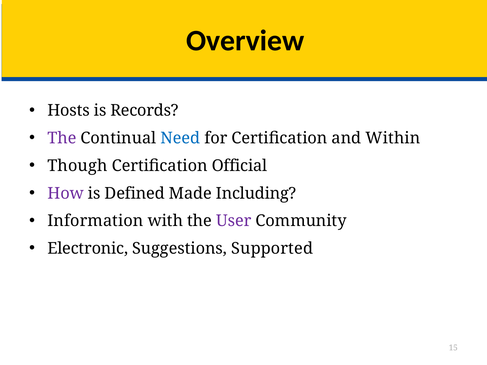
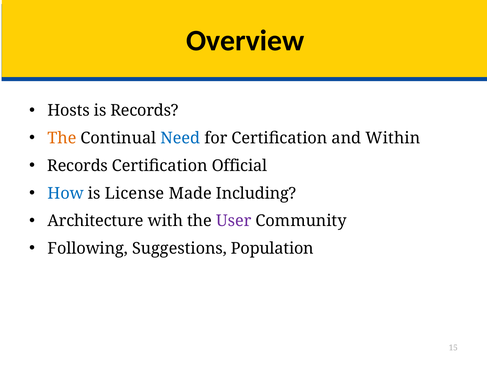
The colour: purple -> orange (62, 138)
Though: Though -> Records (78, 166)
How colour: purple -> blue (66, 193)
Defined: Defined -> License (135, 193)
Information: Information -> Architecture (96, 221)
Electronic: Electronic -> Following (88, 249)
Supported: Supported -> Population (272, 249)
